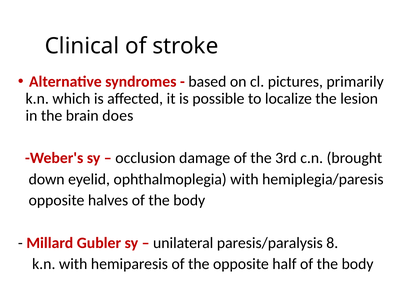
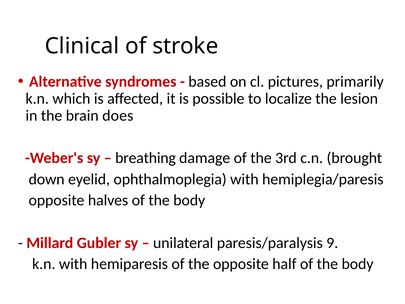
occlusion: occlusion -> breathing (146, 158)
8: 8 -> 9 (332, 243)
